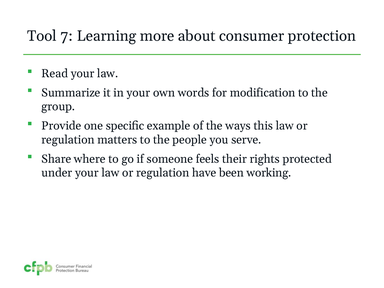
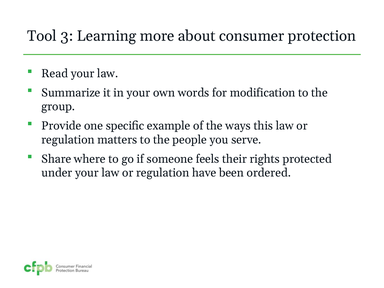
7: 7 -> 3 (67, 36)
working: working -> ordered (269, 173)
